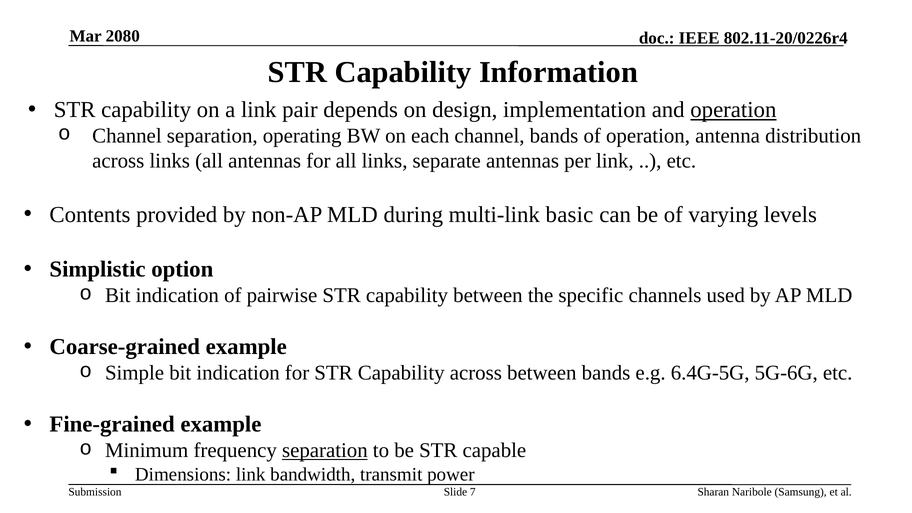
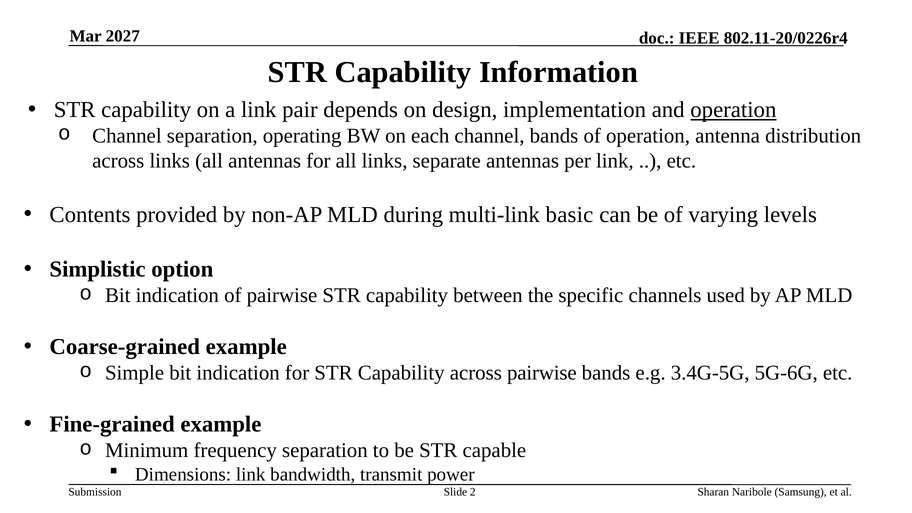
2080: 2080 -> 2027 (123, 36)
across between: between -> pairwise (542, 373)
6.4G-5G: 6.4G-5G -> 3.4G-5G (710, 373)
separation underline: present -> none (325, 450)
7: 7 -> 2 (473, 492)
